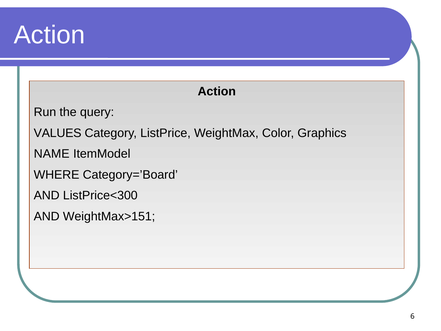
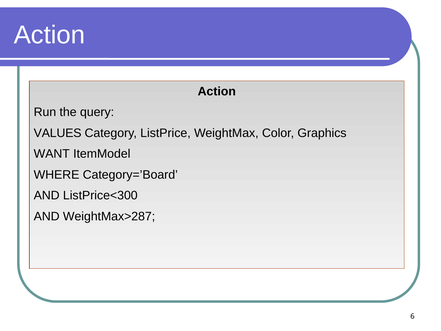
NAME: NAME -> WANT (52, 154)
WeightMax>151: WeightMax>151 -> WeightMax>287 (109, 216)
